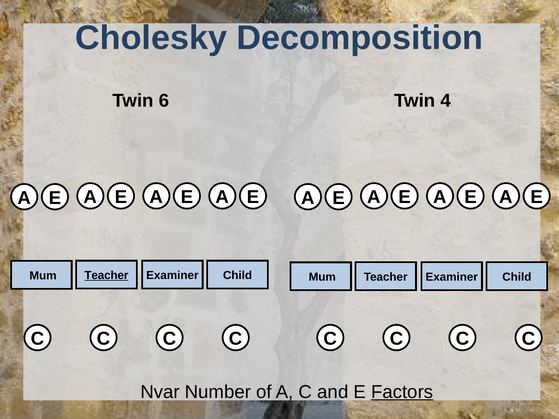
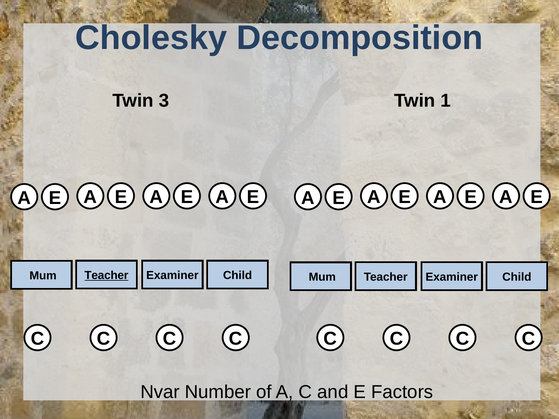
6: 6 -> 3 (164, 101)
4: 4 -> 1 (446, 101)
Factors underline: present -> none (402, 392)
